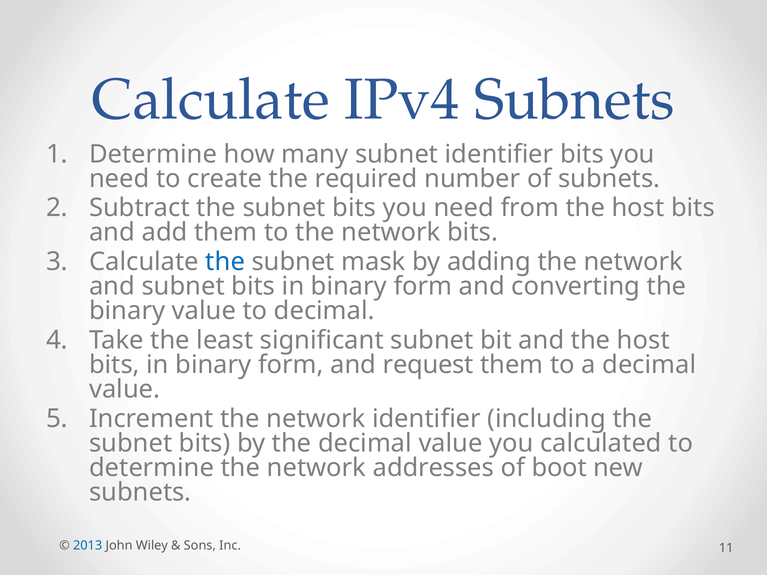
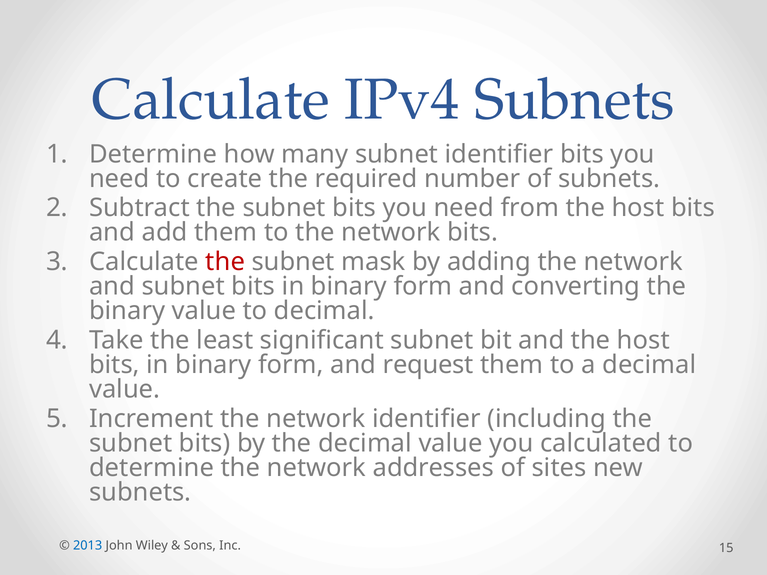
the colour: blue -> red (225, 262)
boot: boot -> sites (559, 468)
11: 11 -> 15 (726, 548)
